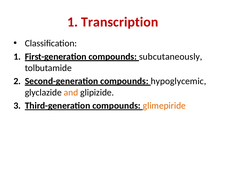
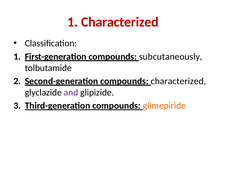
1 Transcription: Transcription -> Characterized (120, 22)
compounds hypoglycemic: hypoglycemic -> characterized (178, 81)
and colour: orange -> purple (71, 92)
